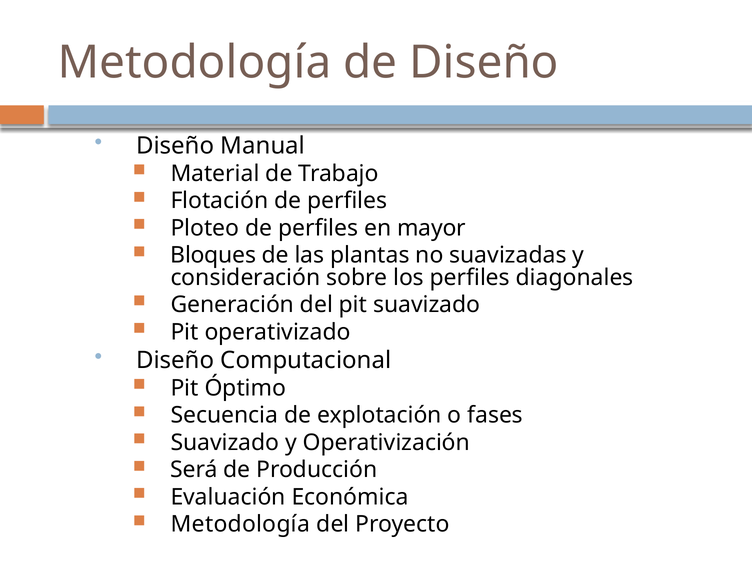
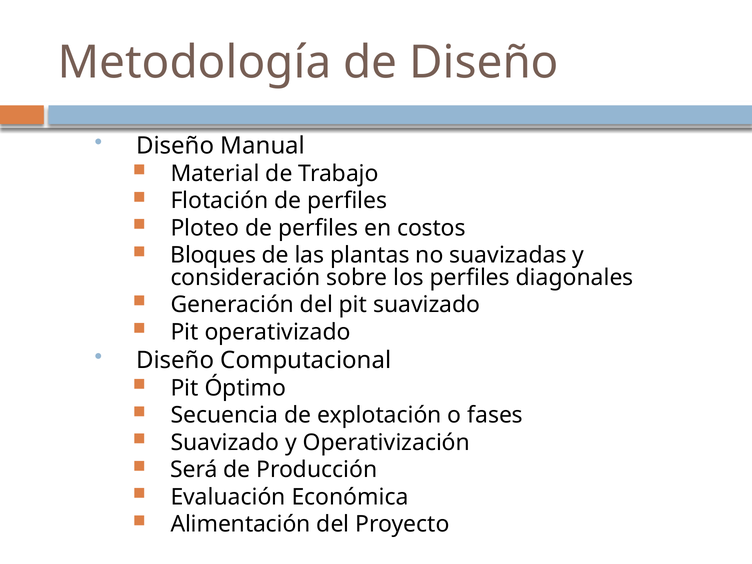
mayor: mayor -> costos (431, 228)
Metodología: Metodología -> Alimentación (241, 524)
